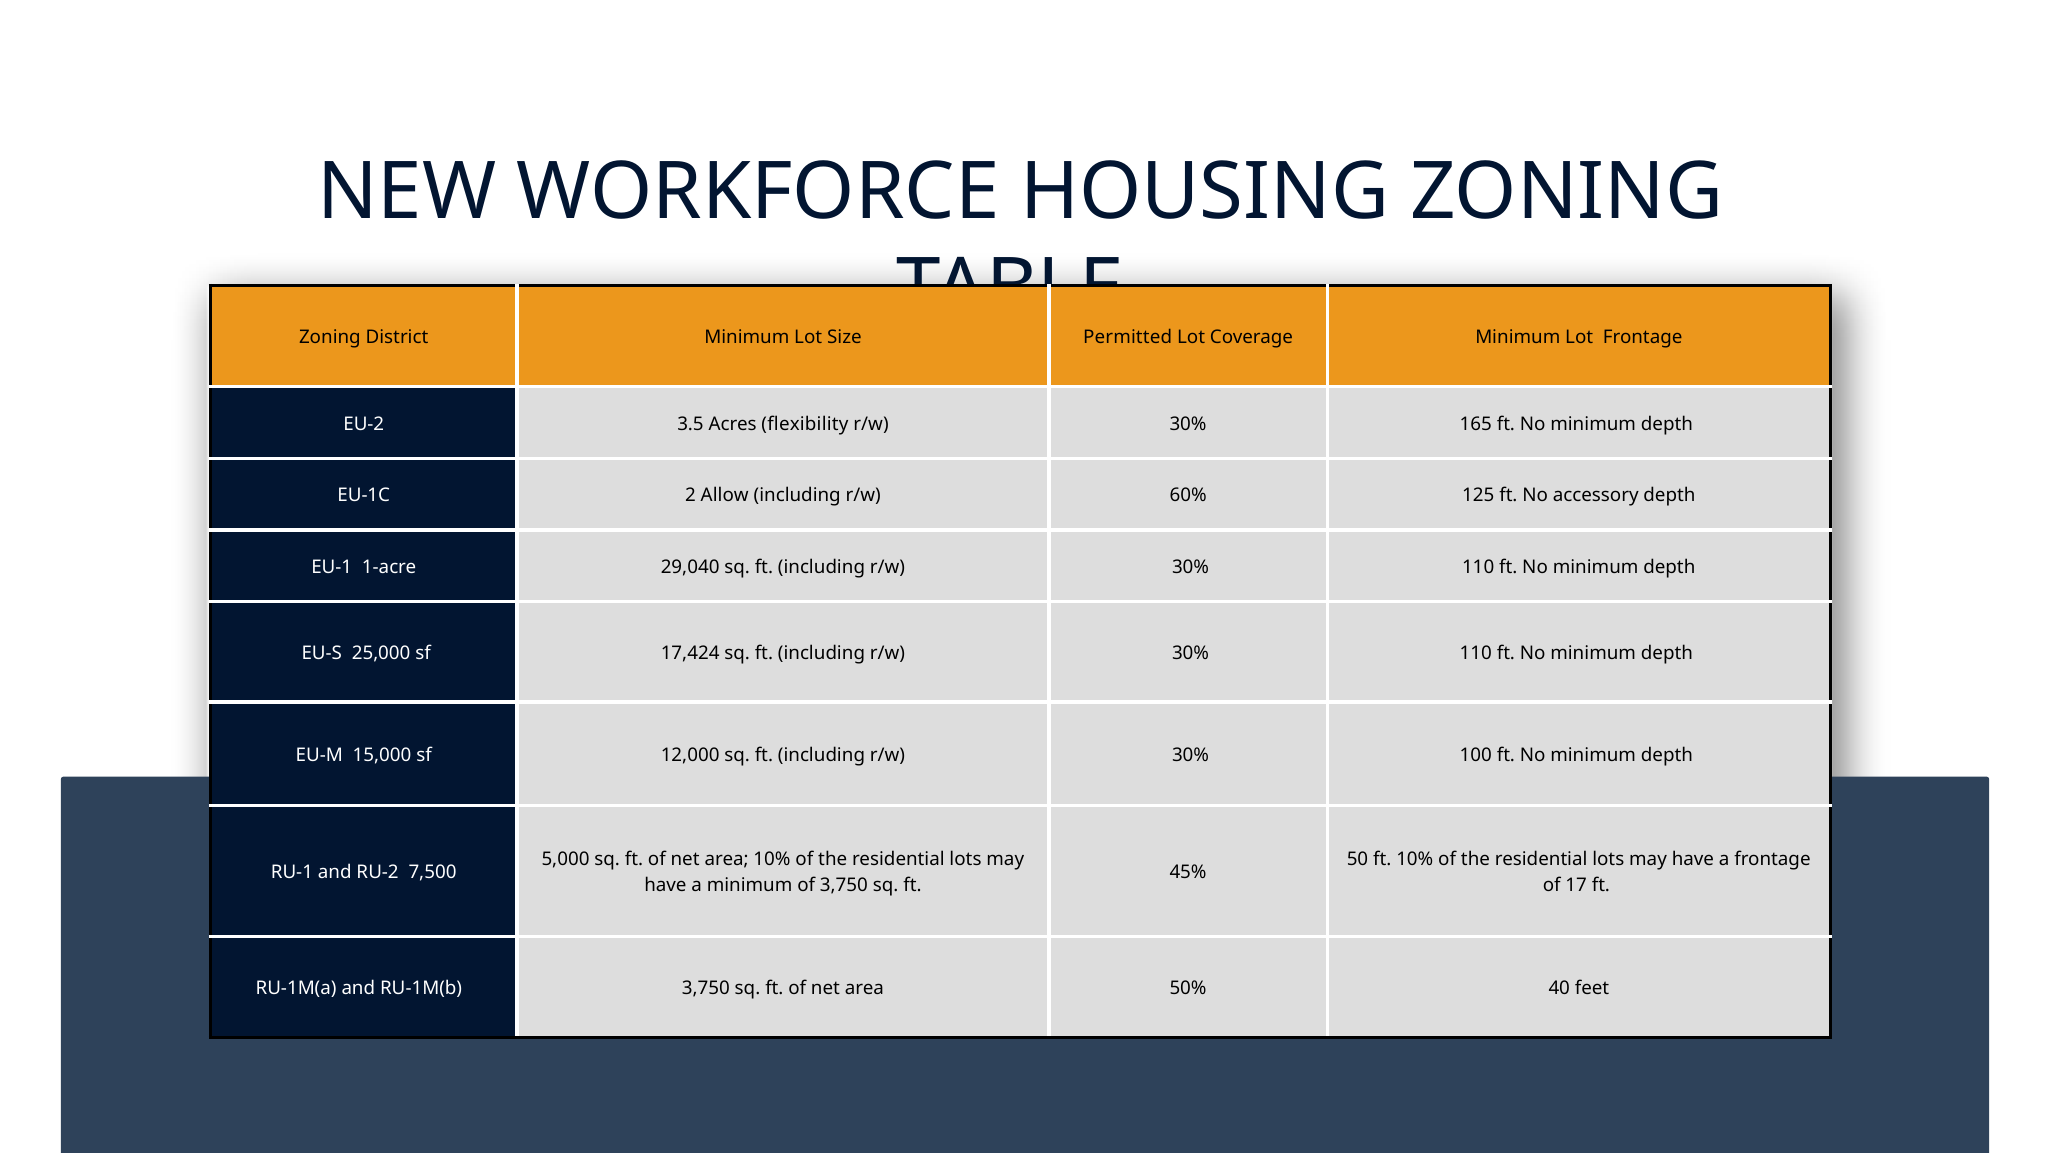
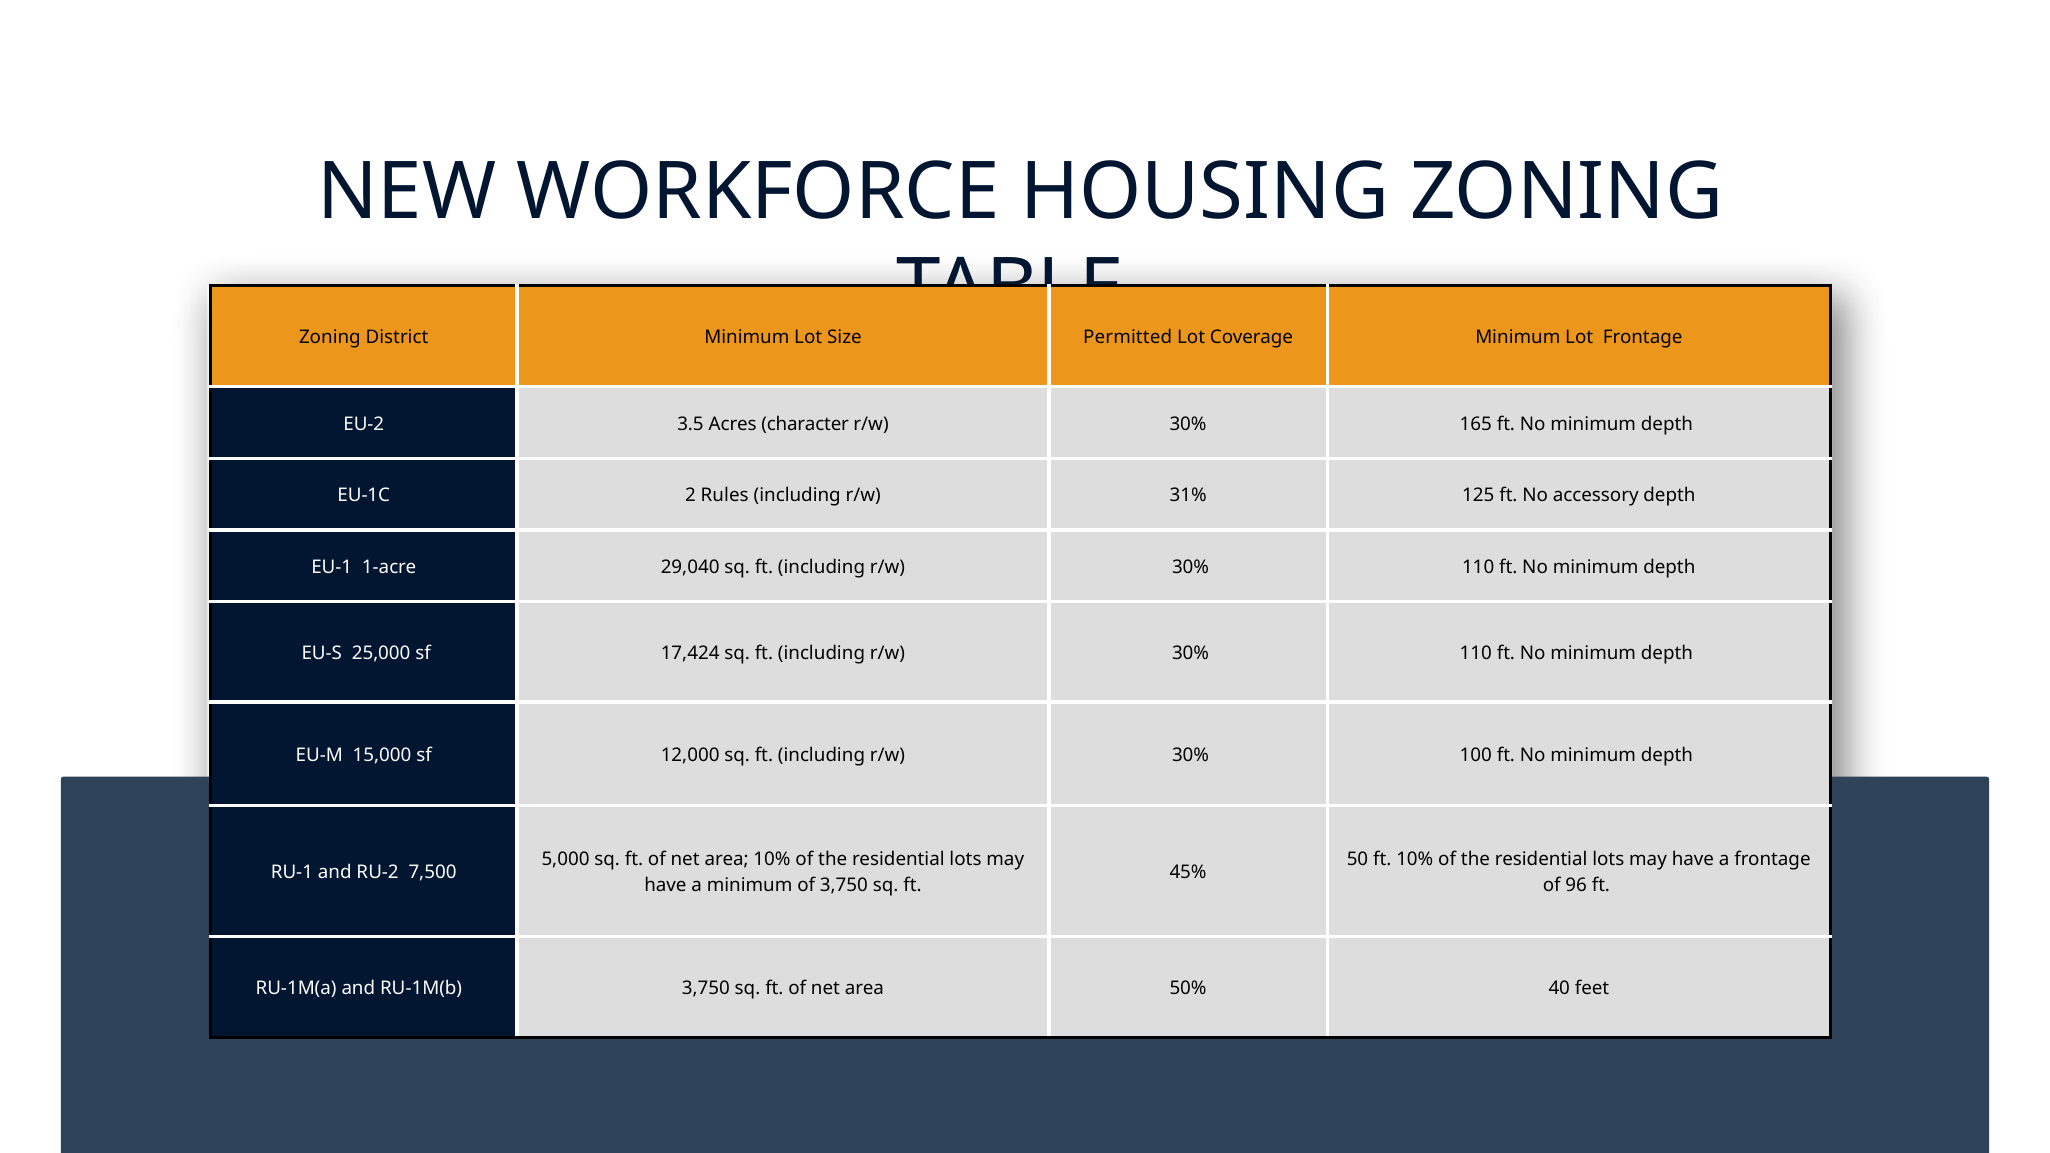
flexibility: flexibility -> character (805, 424)
Allow: Allow -> Rules (725, 496)
60%: 60% -> 31% (1188, 496)
17: 17 -> 96 (1576, 886)
